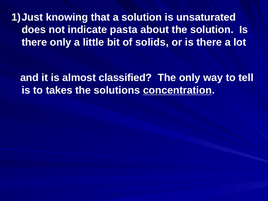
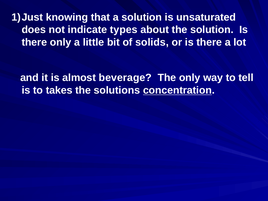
pasta: pasta -> types (124, 30)
classified: classified -> beverage (125, 78)
